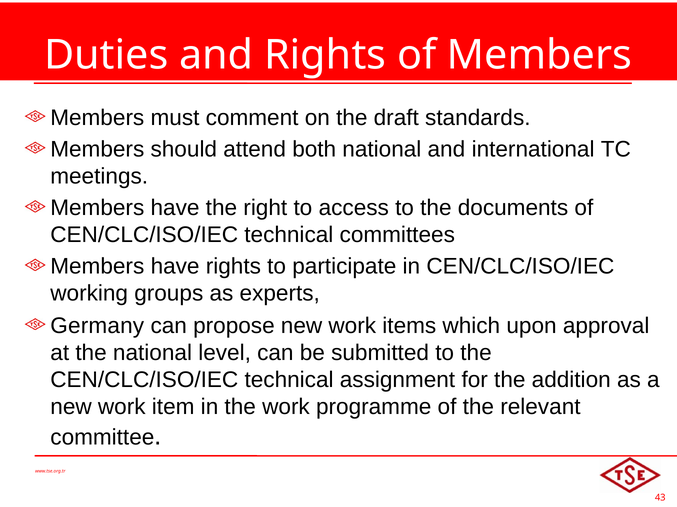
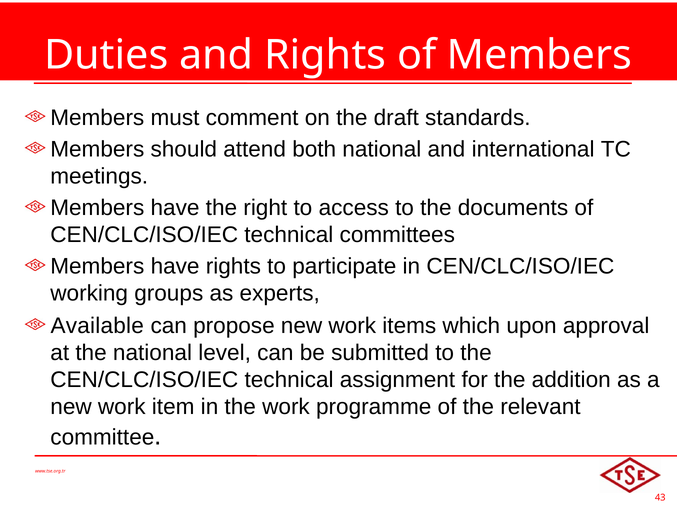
Germany: Germany -> Available (97, 326)
